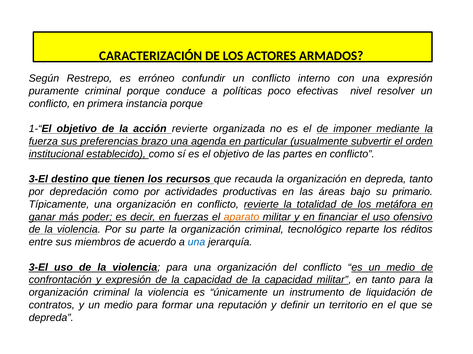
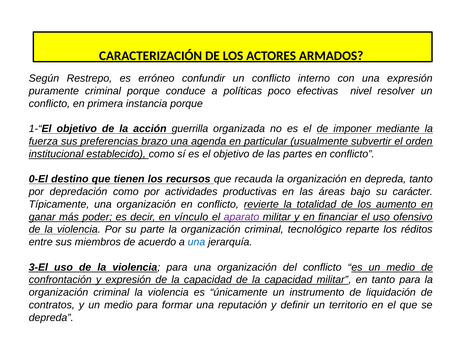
acción revierte: revierte -> guerrilla (190, 129)
3-El: 3-El -> 0-El (38, 180)
primario: primario -> carácter (413, 192)
metáfora: metáfora -> aumento (396, 205)
fuerzas: fuerzas -> vínculo (191, 217)
aparato colour: orange -> purple (241, 217)
